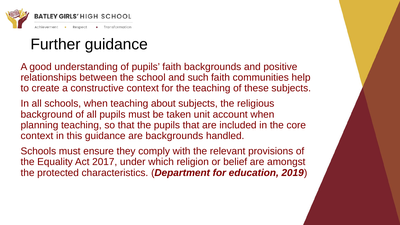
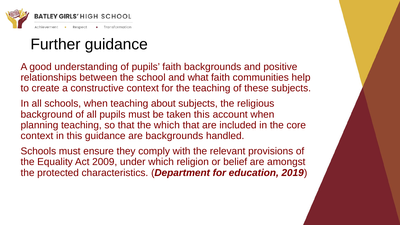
such: such -> what (198, 78)
taken unit: unit -> this (202, 114)
the pupils: pupils -> which (167, 125)
2017: 2017 -> 2009 (105, 162)
